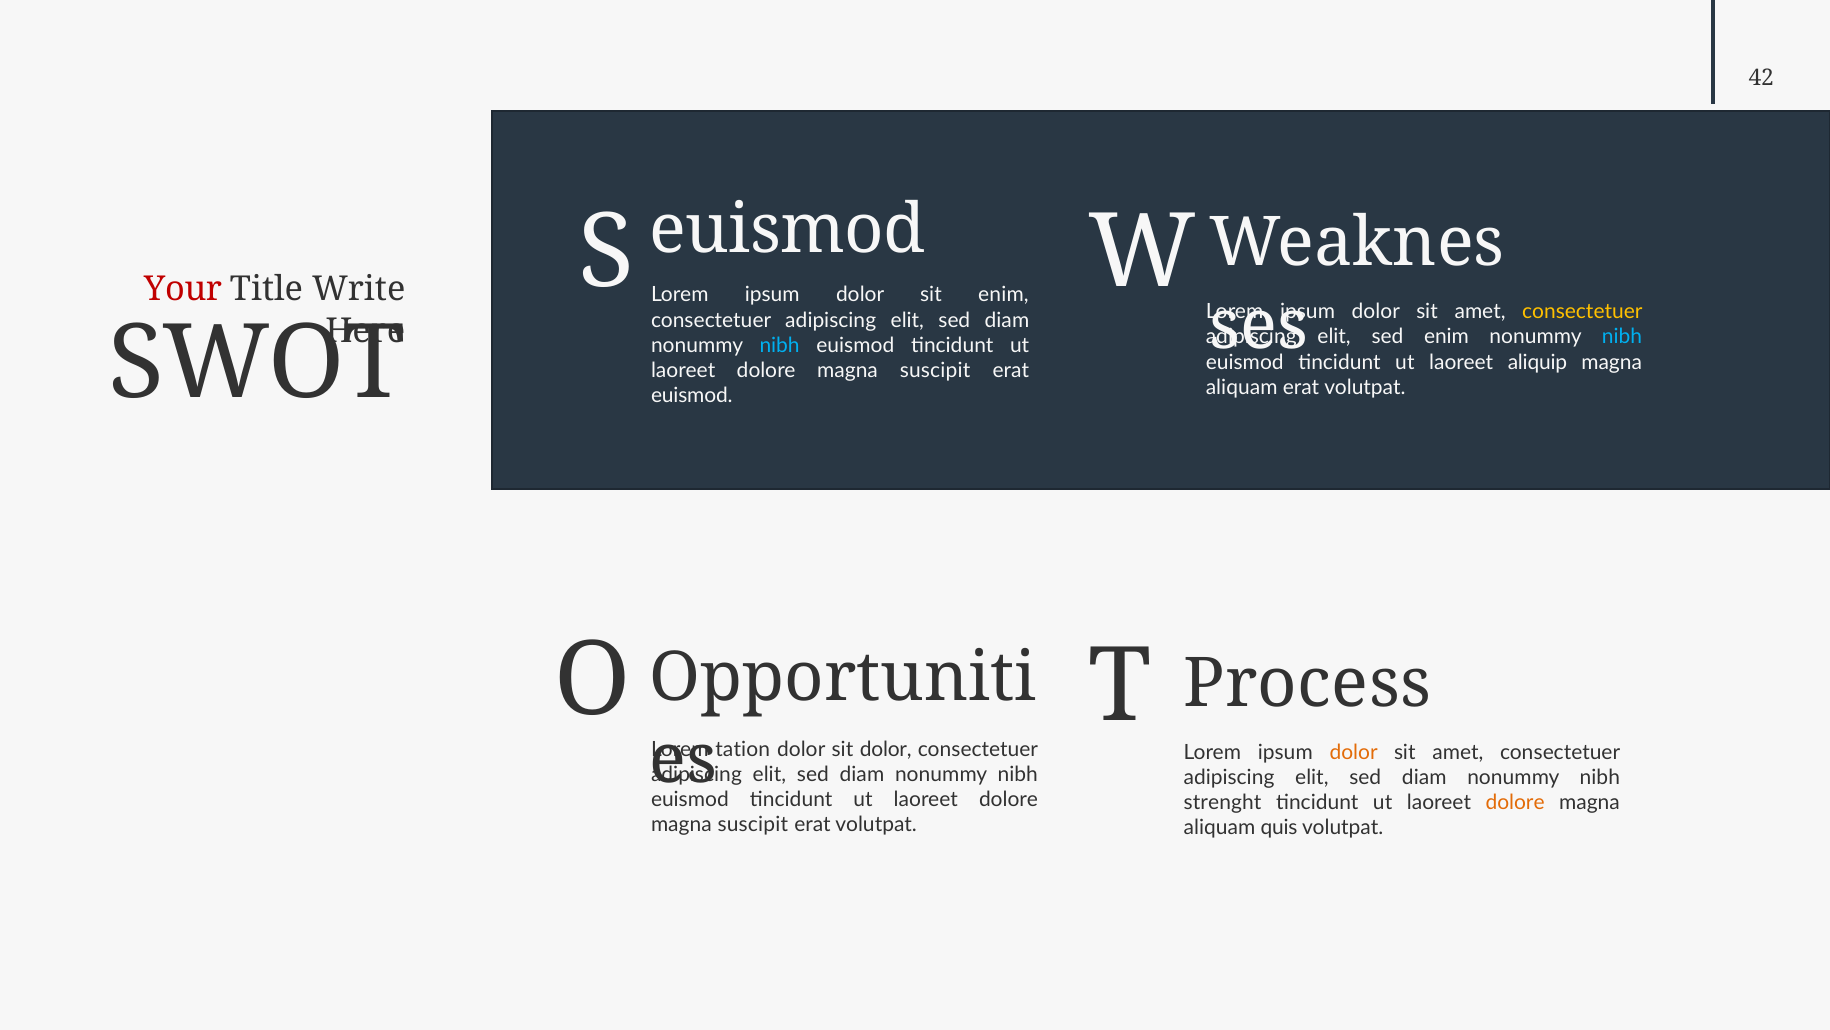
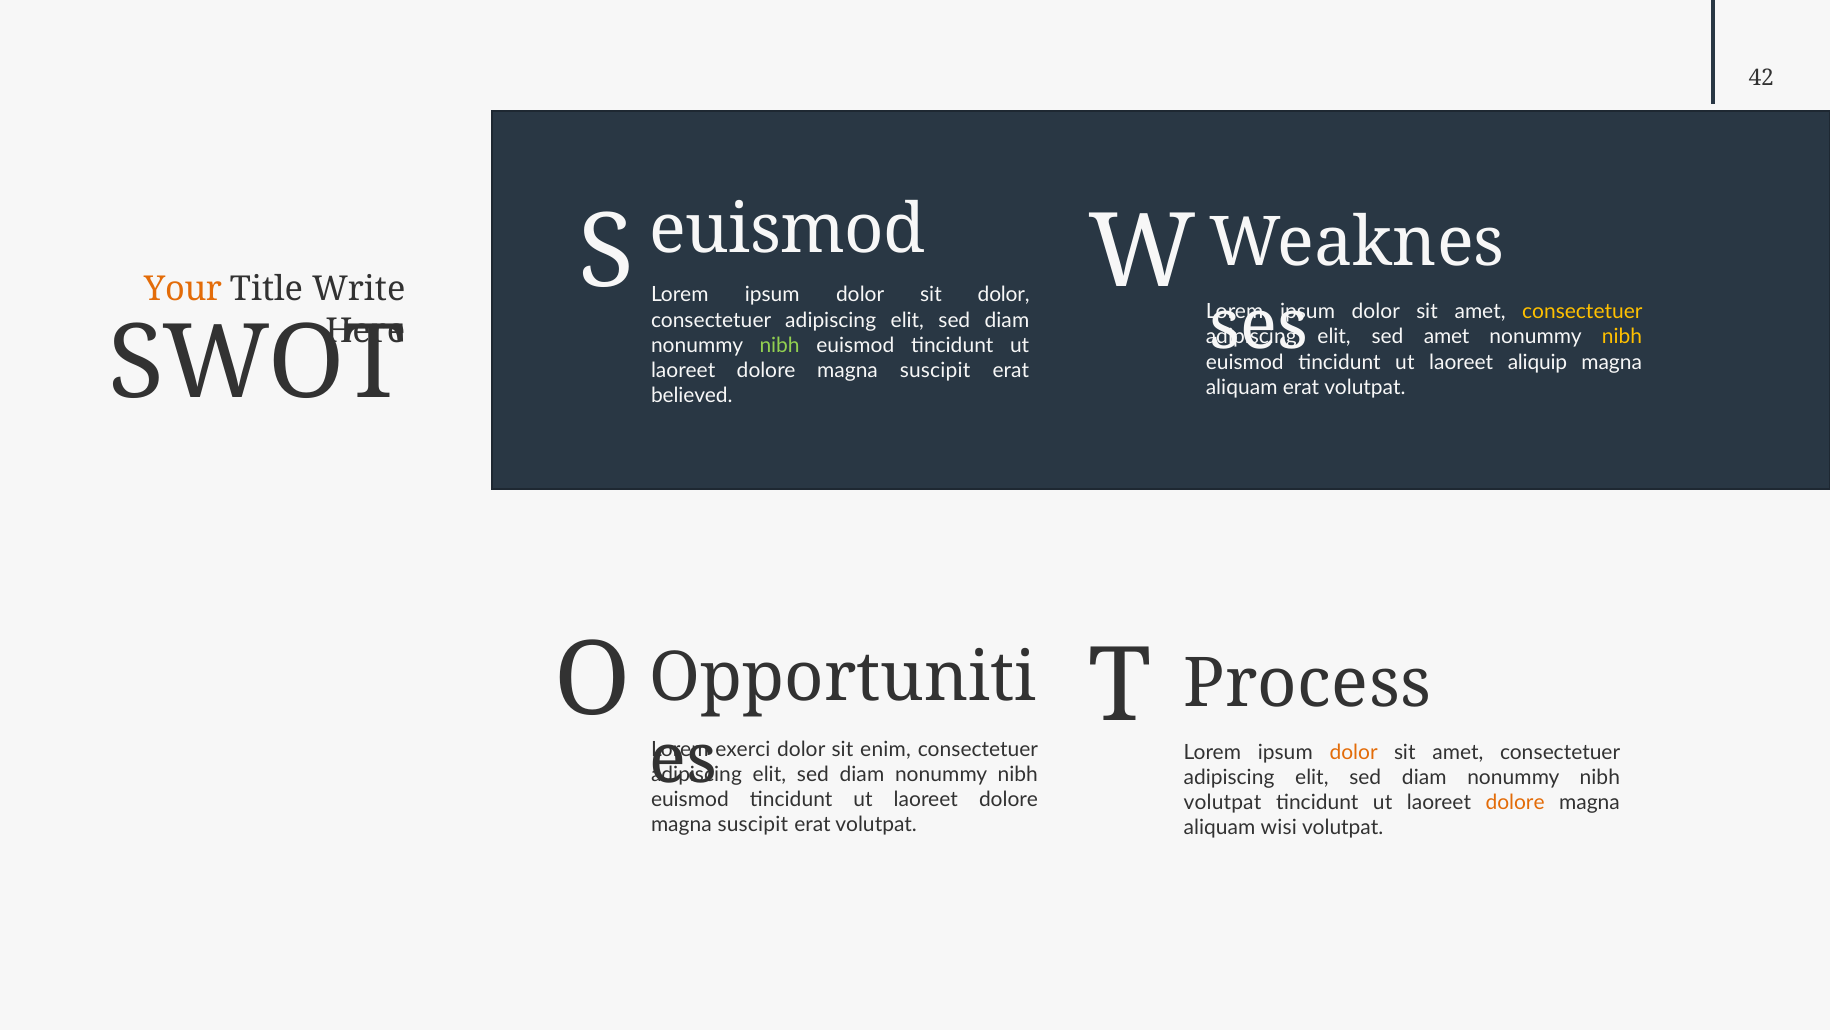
Your colour: red -> orange (183, 289)
sit enim: enim -> dolor (1004, 295)
sed enim: enim -> amet (1447, 337)
nibh colour: light blue -> yellow (1622, 337)
nibh colour: light blue -> light green (780, 345)
euismod: euismod -> believed (692, 395)
tation: tation -> exerci (743, 749)
sit dolor: dolor -> enim (886, 749)
strenght: strenght -> volutpat (1222, 802)
quis: quis -> wisi (1279, 827)
